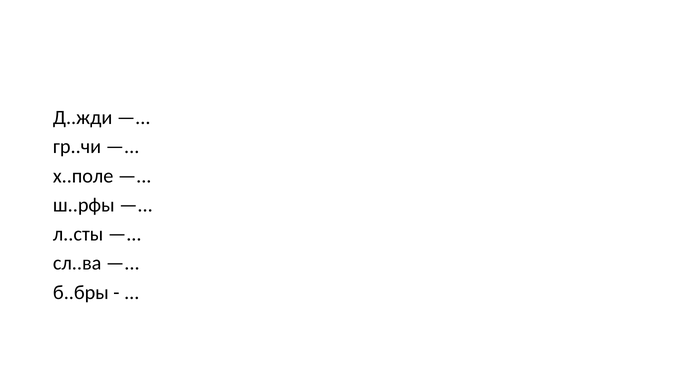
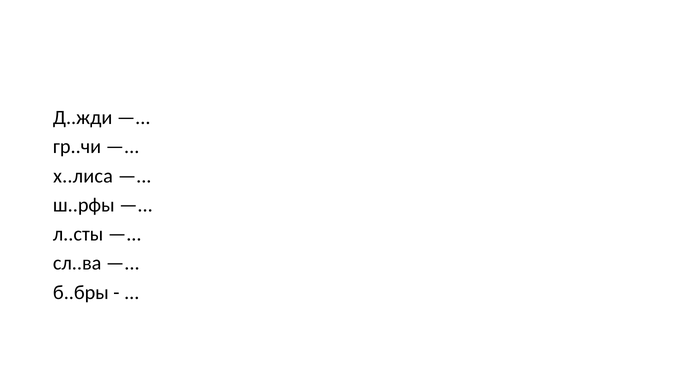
х..поле: х..поле -> х..лиса (83, 176)
